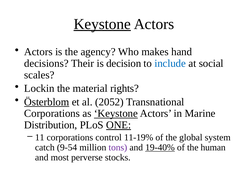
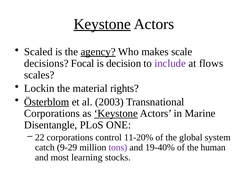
Actors: Actors -> Scaled (38, 52)
agency underline: none -> present (98, 52)
hand: hand -> scale (182, 52)
Their: Their -> Focal (83, 63)
include colour: blue -> purple (170, 63)
social: social -> flows (211, 63)
2052: 2052 -> 2003 (109, 102)
Distribution: Distribution -> Disentangle (51, 125)
ONE underline: present -> none (119, 125)
11: 11 -> 22 (40, 137)
11-19%: 11-19% -> 11-20% (139, 137)
9-54: 9-54 -> 9-29 (67, 147)
19-40% underline: present -> none (160, 147)
perverse: perverse -> learning (87, 157)
